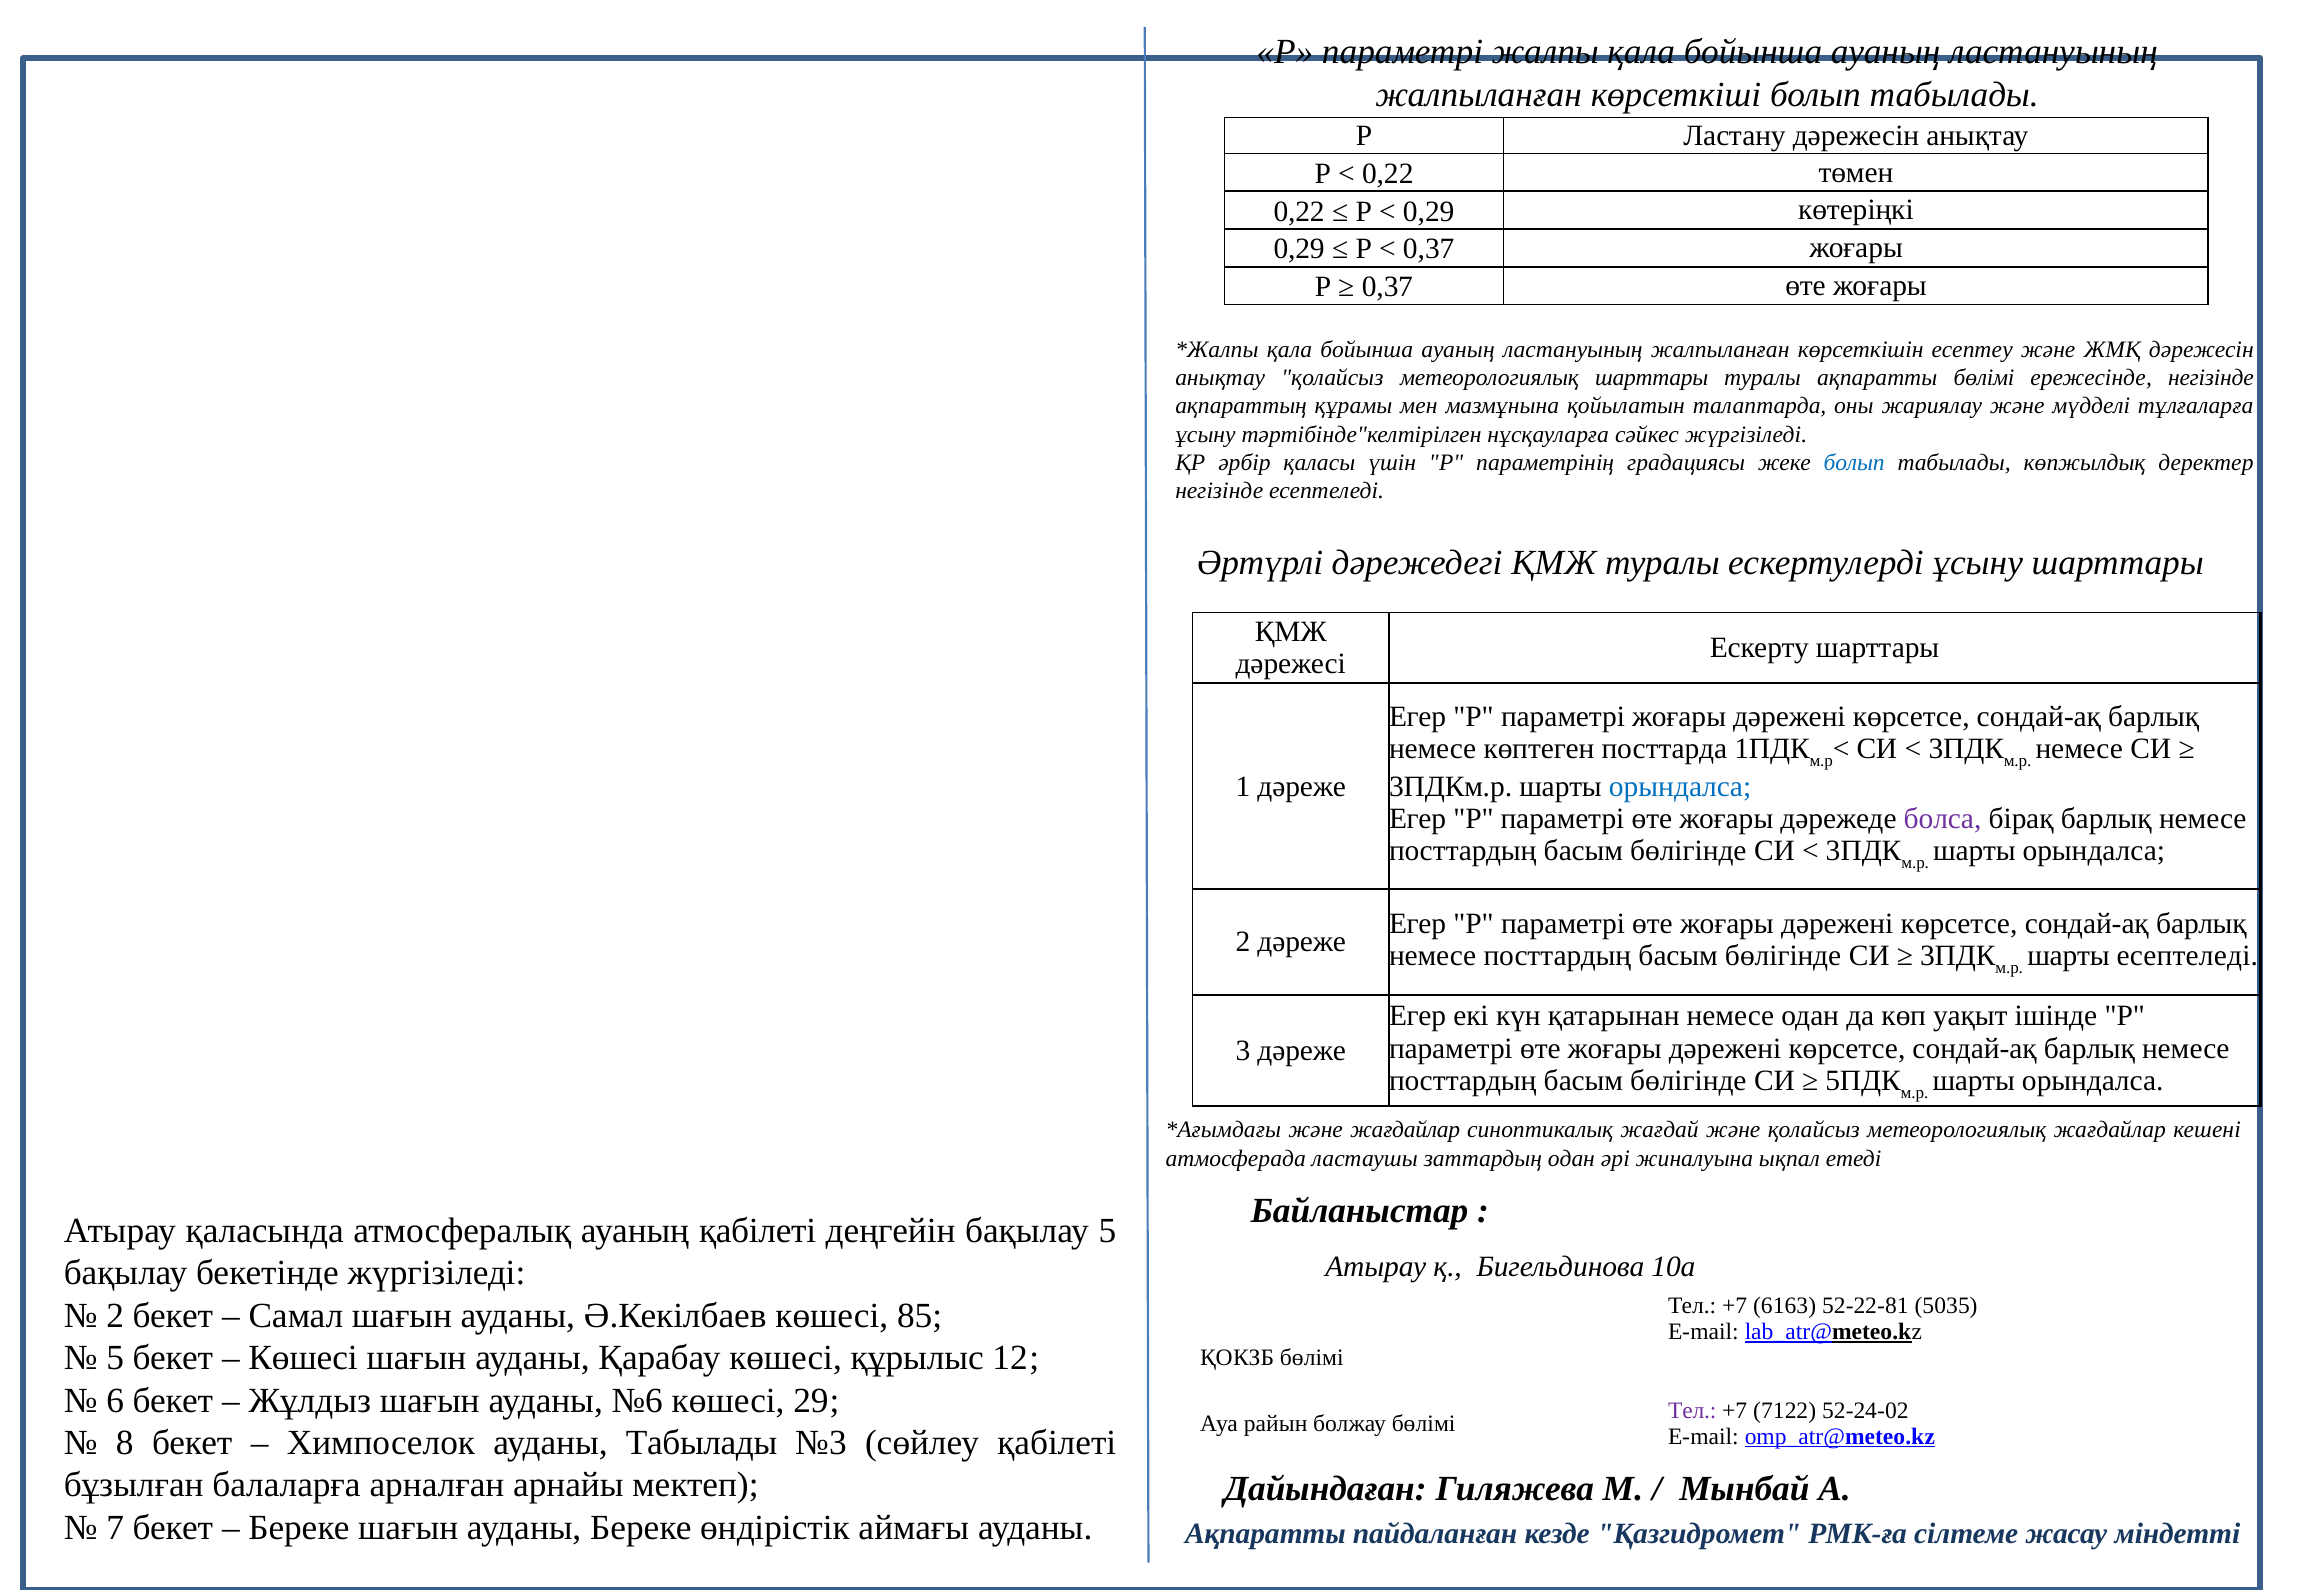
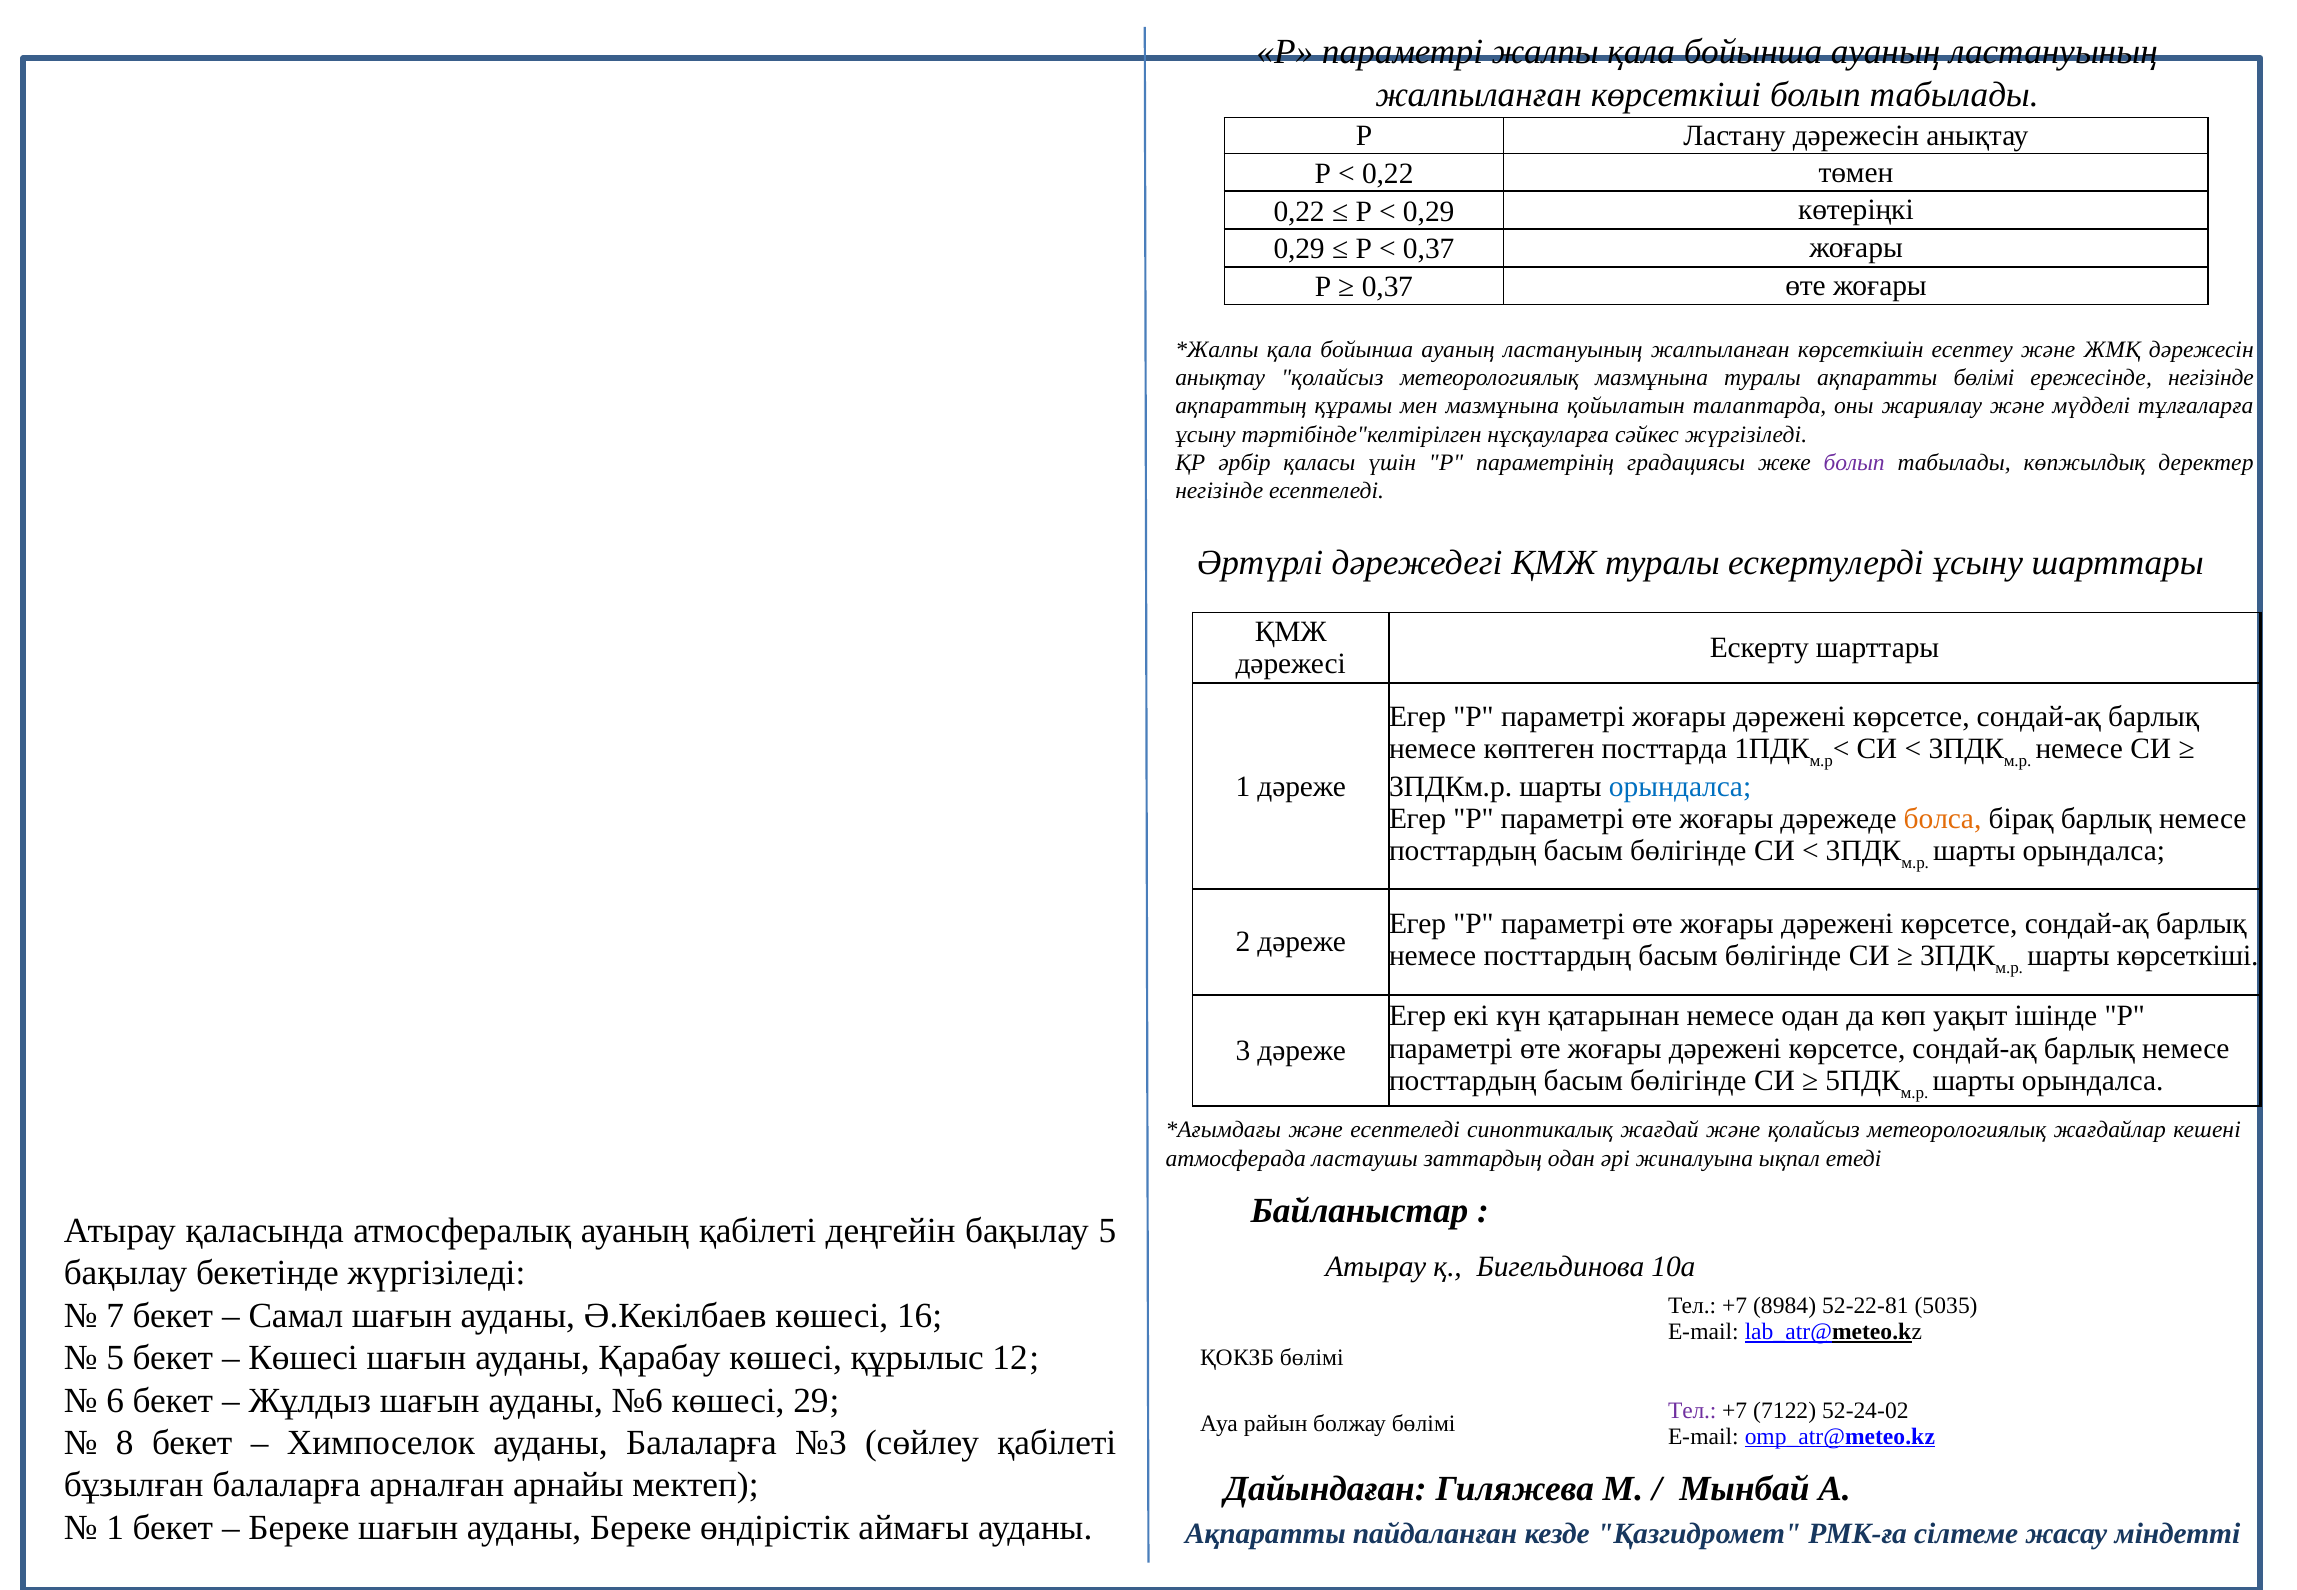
метеорологиялық шарттары: шарттары -> мазмұнына (1652, 378)
болып colour: blue -> purple (1854, 463)
болса colour: purple -> orange (1943, 819)
шарты есептеледі: есептеледі -> көрсеткіші (2188, 956)
және жағдайлар: жағдайлар -> есептеледі (1405, 1130)
6163: 6163 -> 8984 (1785, 1306)
2: 2 -> 7 (115, 1316)
85: 85 -> 16 (920, 1316)
ауданы Табылады: Табылады -> Балаларға (701, 1443)
7: 7 -> 1 (115, 1528)
